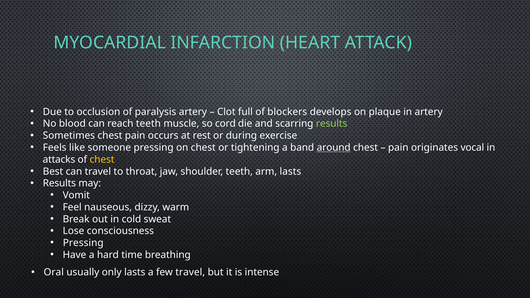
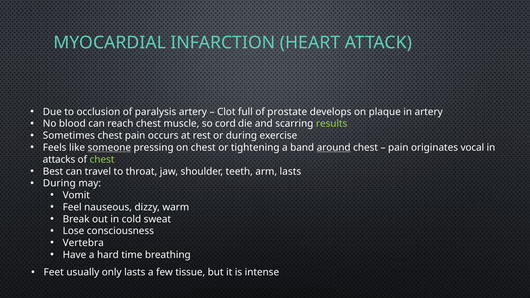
blockers: blockers -> prostate (287, 112)
reach teeth: teeth -> chest (148, 124)
someone underline: none -> present (109, 148)
chest colour: yellow -> light green (102, 160)
Results: Results -> During (59, 183)
Pressing: Pressing -> Vertebra (83, 243)
Oral: Oral -> Feet (54, 272)
few travel: travel -> tissue (190, 272)
